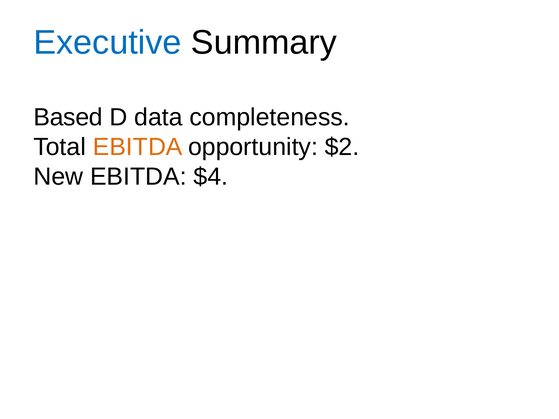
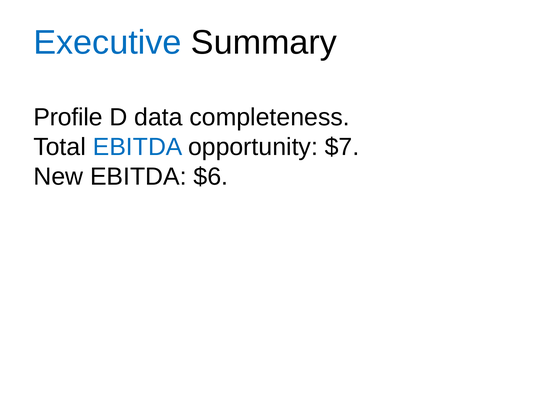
Based: Based -> Profile (68, 117)
EBITDA colour: orange -> blue (138, 147)
$2: $2 -> $7 (342, 147)
$4: $4 -> $6 (211, 177)
